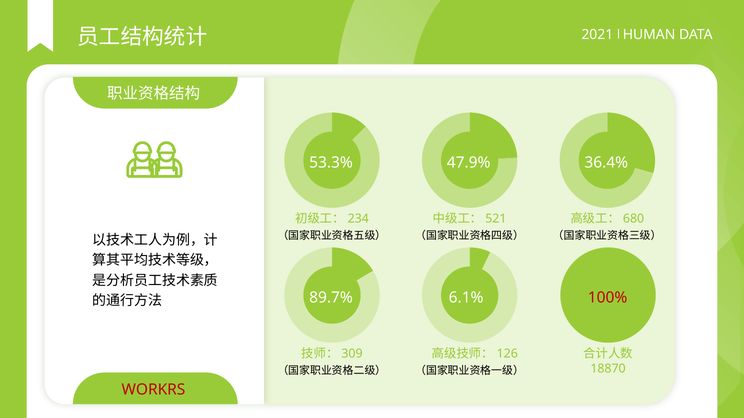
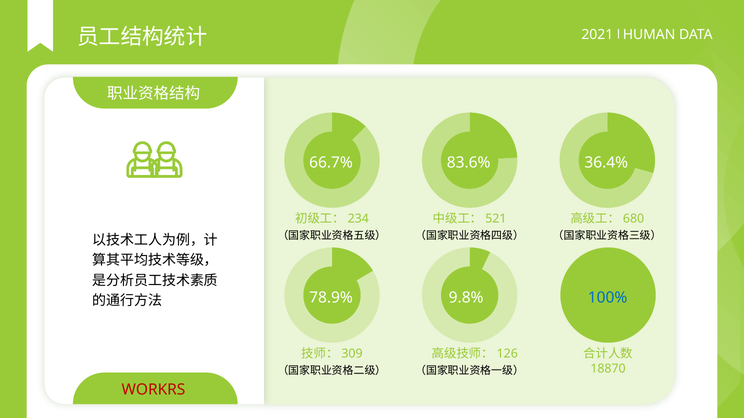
53.3%: 53.3% -> 66.7% (331, 163)
47.9%: 47.9% -> 83.6% (469, 163)
6.1%: 6.1% -> 9.8% (466, 298)
100% colour: red -> blue (608, 298)
89.7%: 89.7% -> 78.9% (331, 298)
